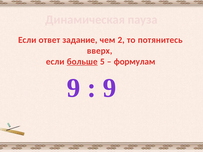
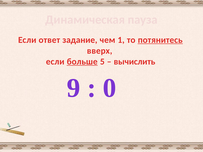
2: 2 -> 1 (121, 40)
потянитесь underline: none -> present (160, 40)
формулам: формулам -> вычислить (135, 62)
9: 9 -> 0 (110, 88)
